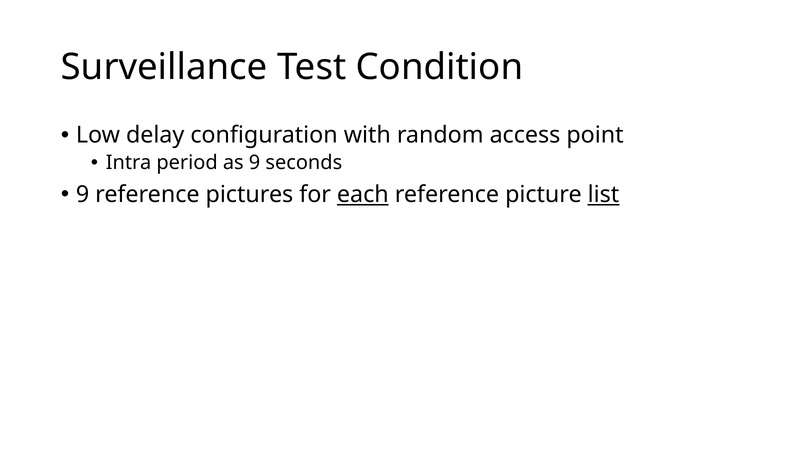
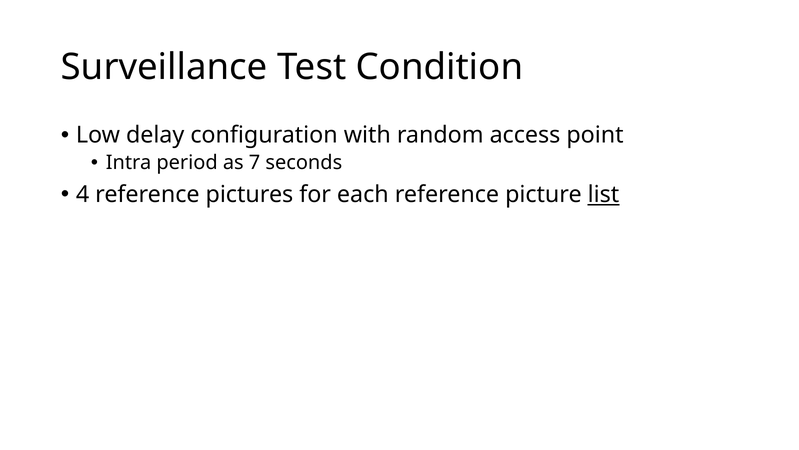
as 9: 9 -> 7 (255, 163)
9: 9 -> 4 (83, 194)
each underline: present -> none (363, 194)
